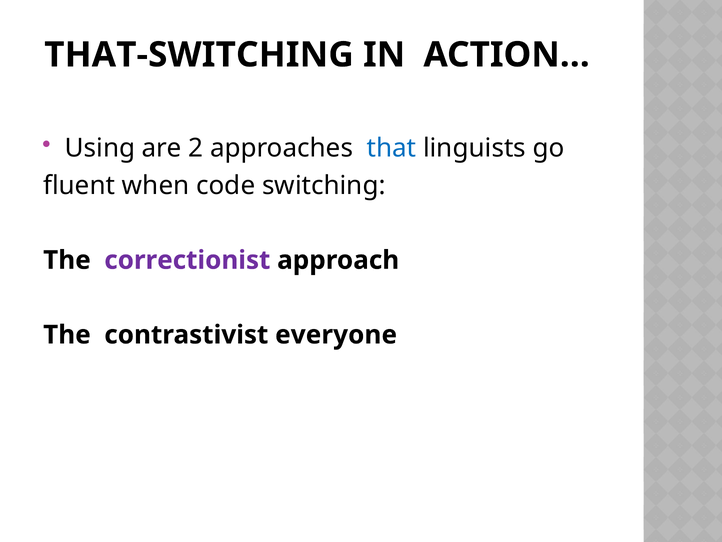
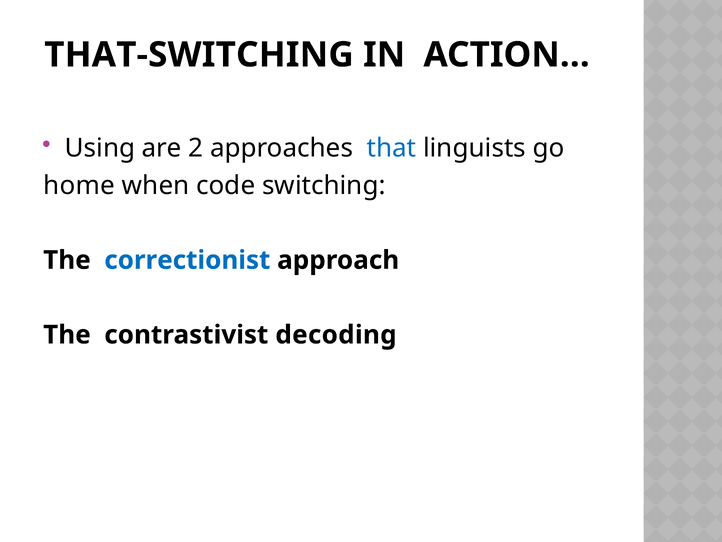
fluent: fluent -> home (79, 185)
correctionist colour: purple -> blue (187, 260)
everyone: everyone -> decoding (336, 335)
